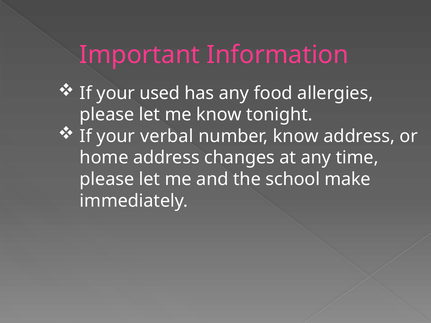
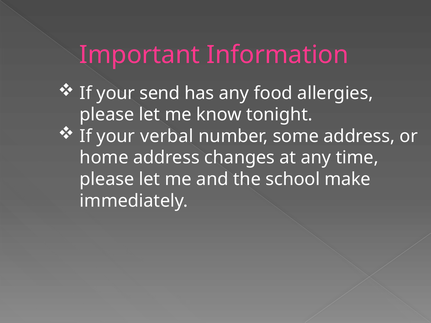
used: used -> send (160, 93)
number know: know -> some (296, 136)
